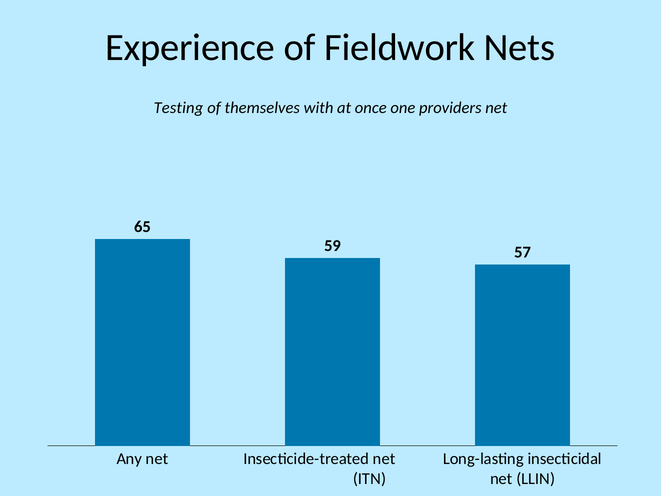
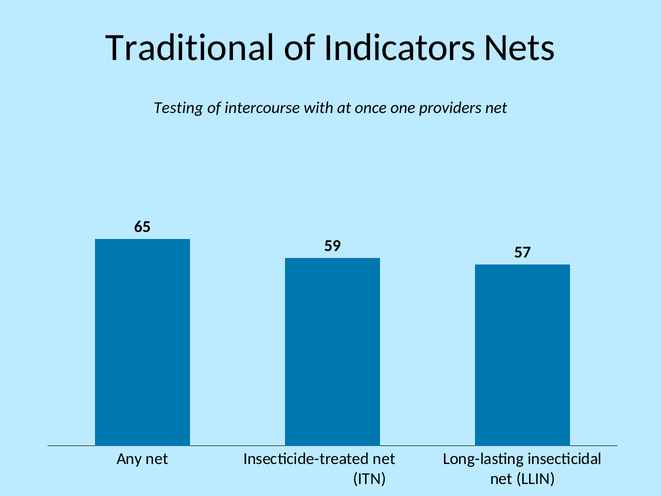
Experience: Experience -> Traditional (190, 48)
Fieldwork: Fieldwork -> Indicators (400, 48)
themselves: themselves -> intercourse (262, 108)
